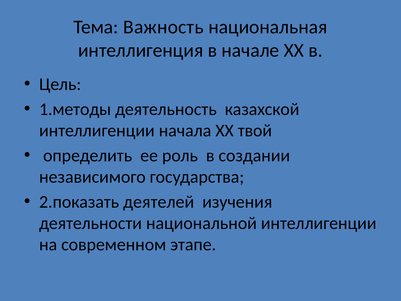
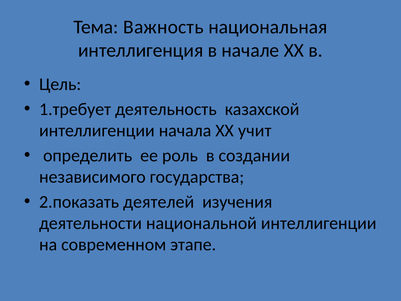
1.методы: 1.методы -> 1.требует (75, 109)
твой: твой -> учит (255, 130)
